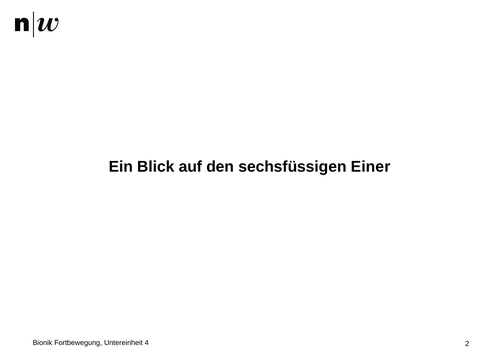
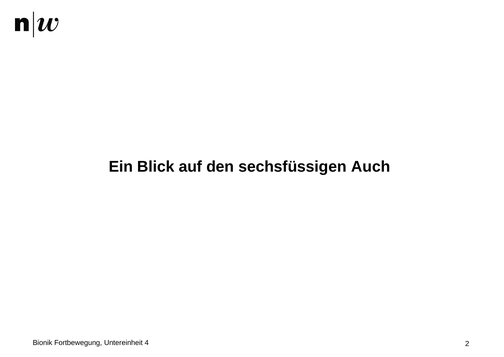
Einer: Einer -> Auch (371, 166)
